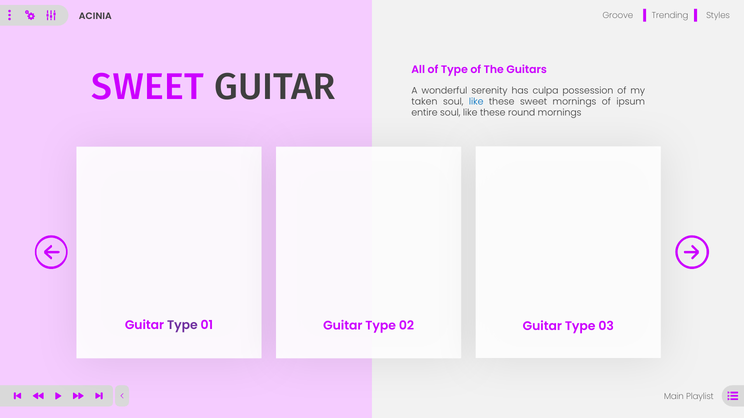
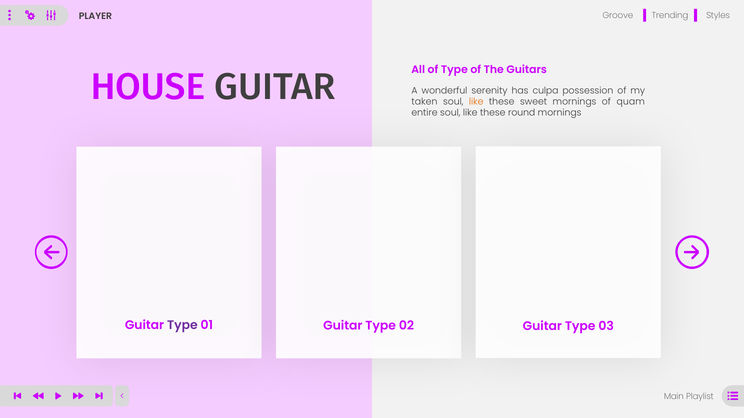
ACINIA: ACINIA -> PLAYER (95, 16)
SWEET: SWEET -> HOUSE (148, 87)
like colour: blue -> orange (476, 102)
ipsum: ipsum -> quam (631, 102)
